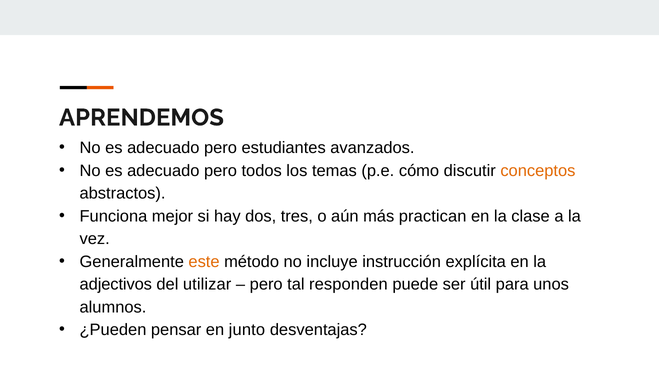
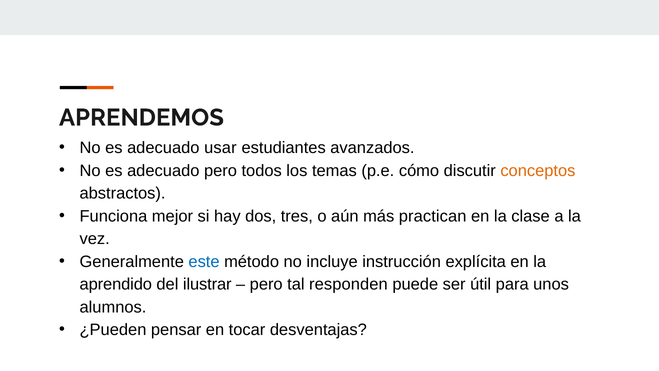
pero: pero -> usar (220, 148)
este colour: orange -> blue (204, 261)
adjectivos: adjectivos -> aprendido (116, 284)
utilizar: utilizar -> ilustrar (207, 284)
junto: junto -> tocar (247, 330)
